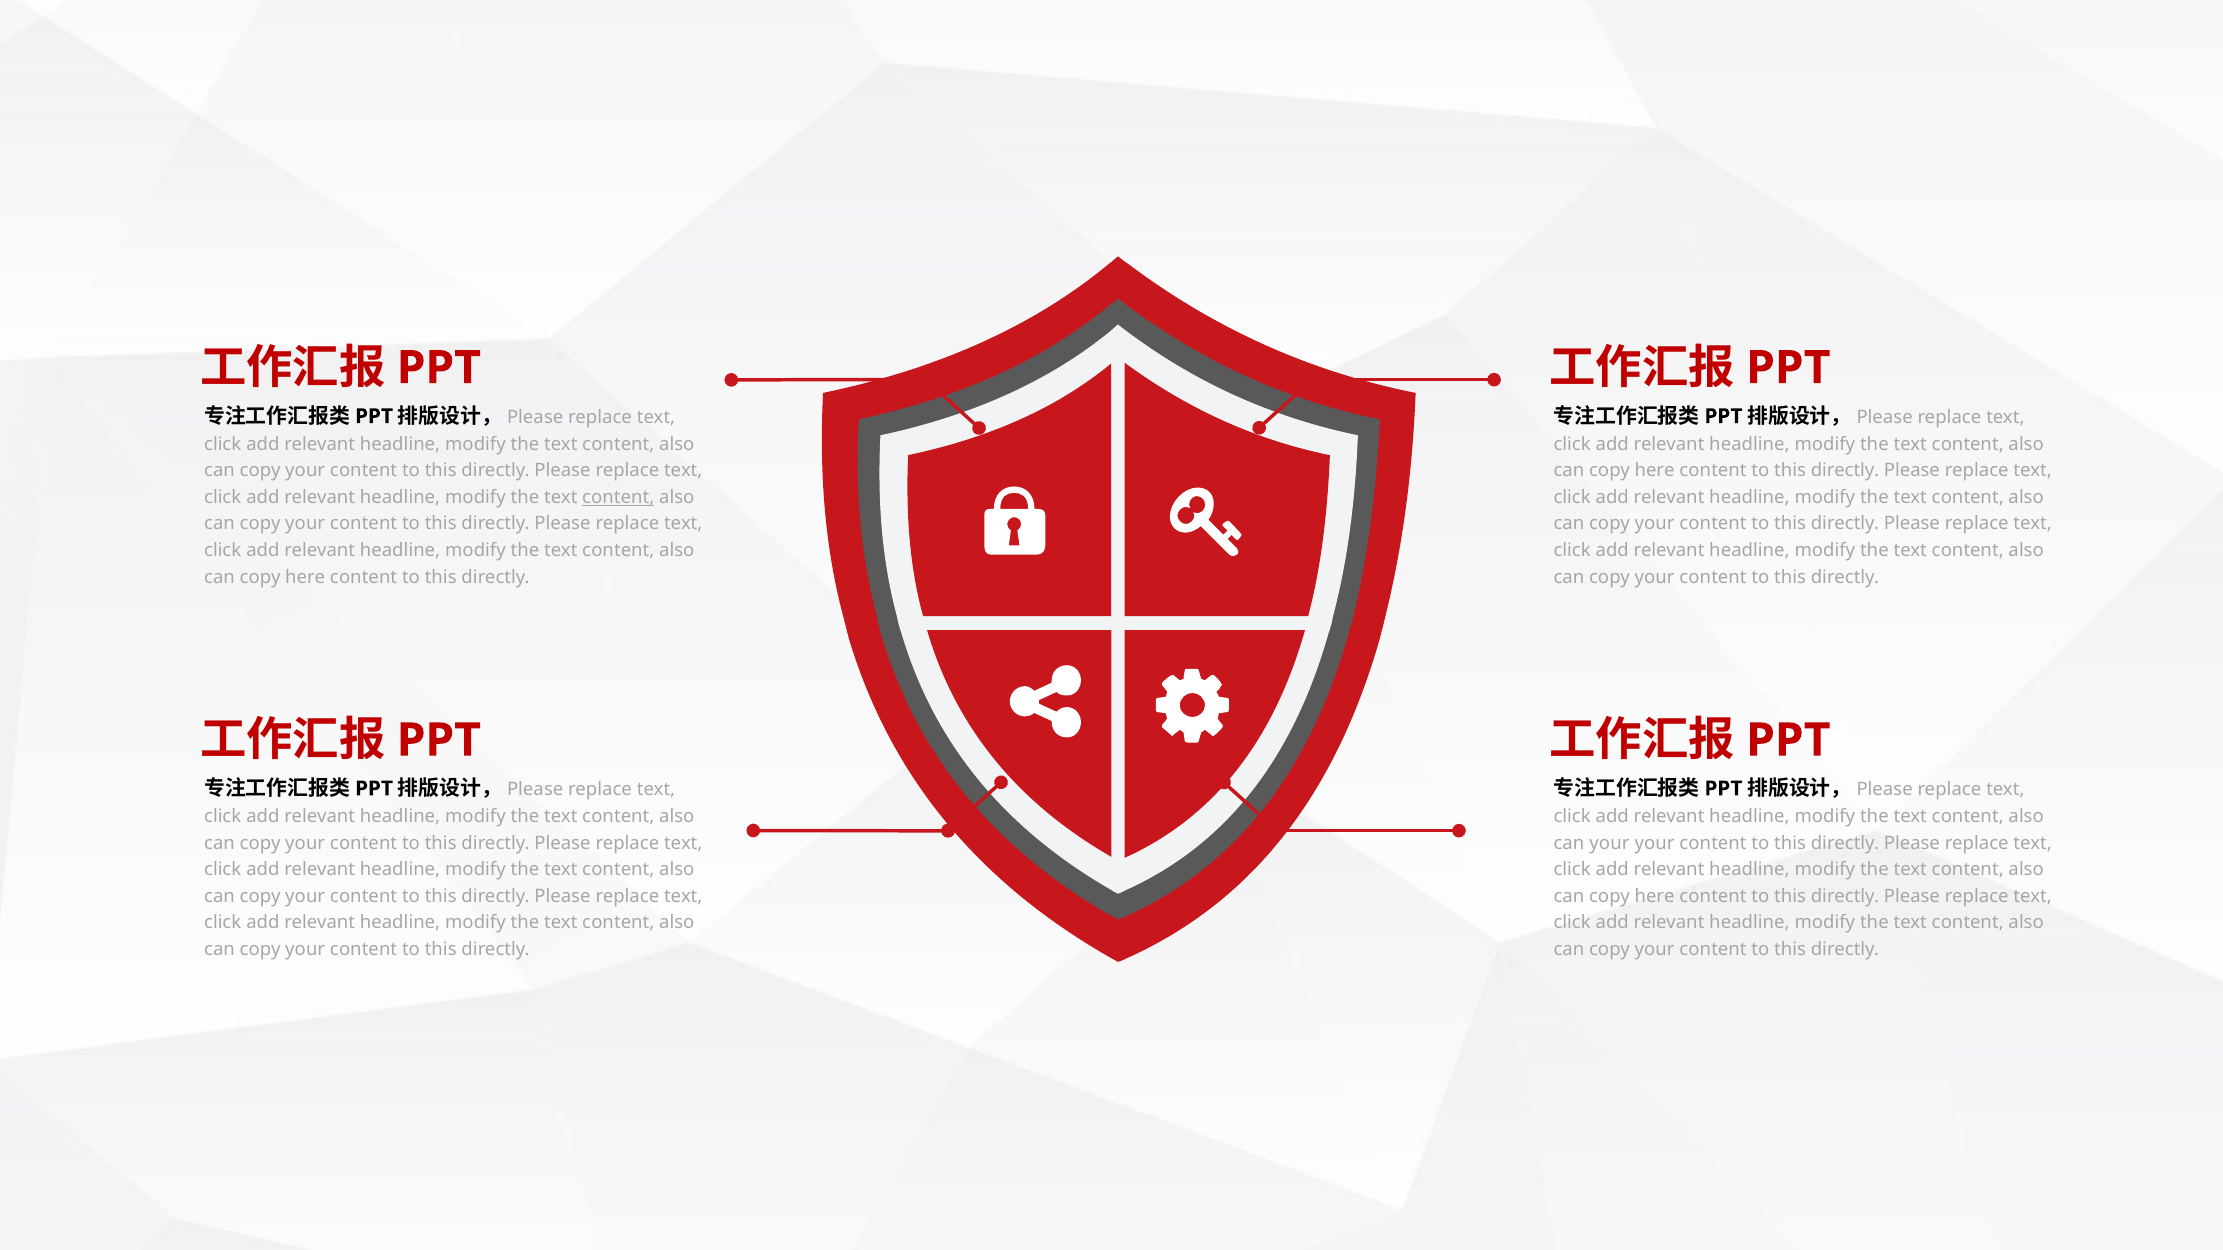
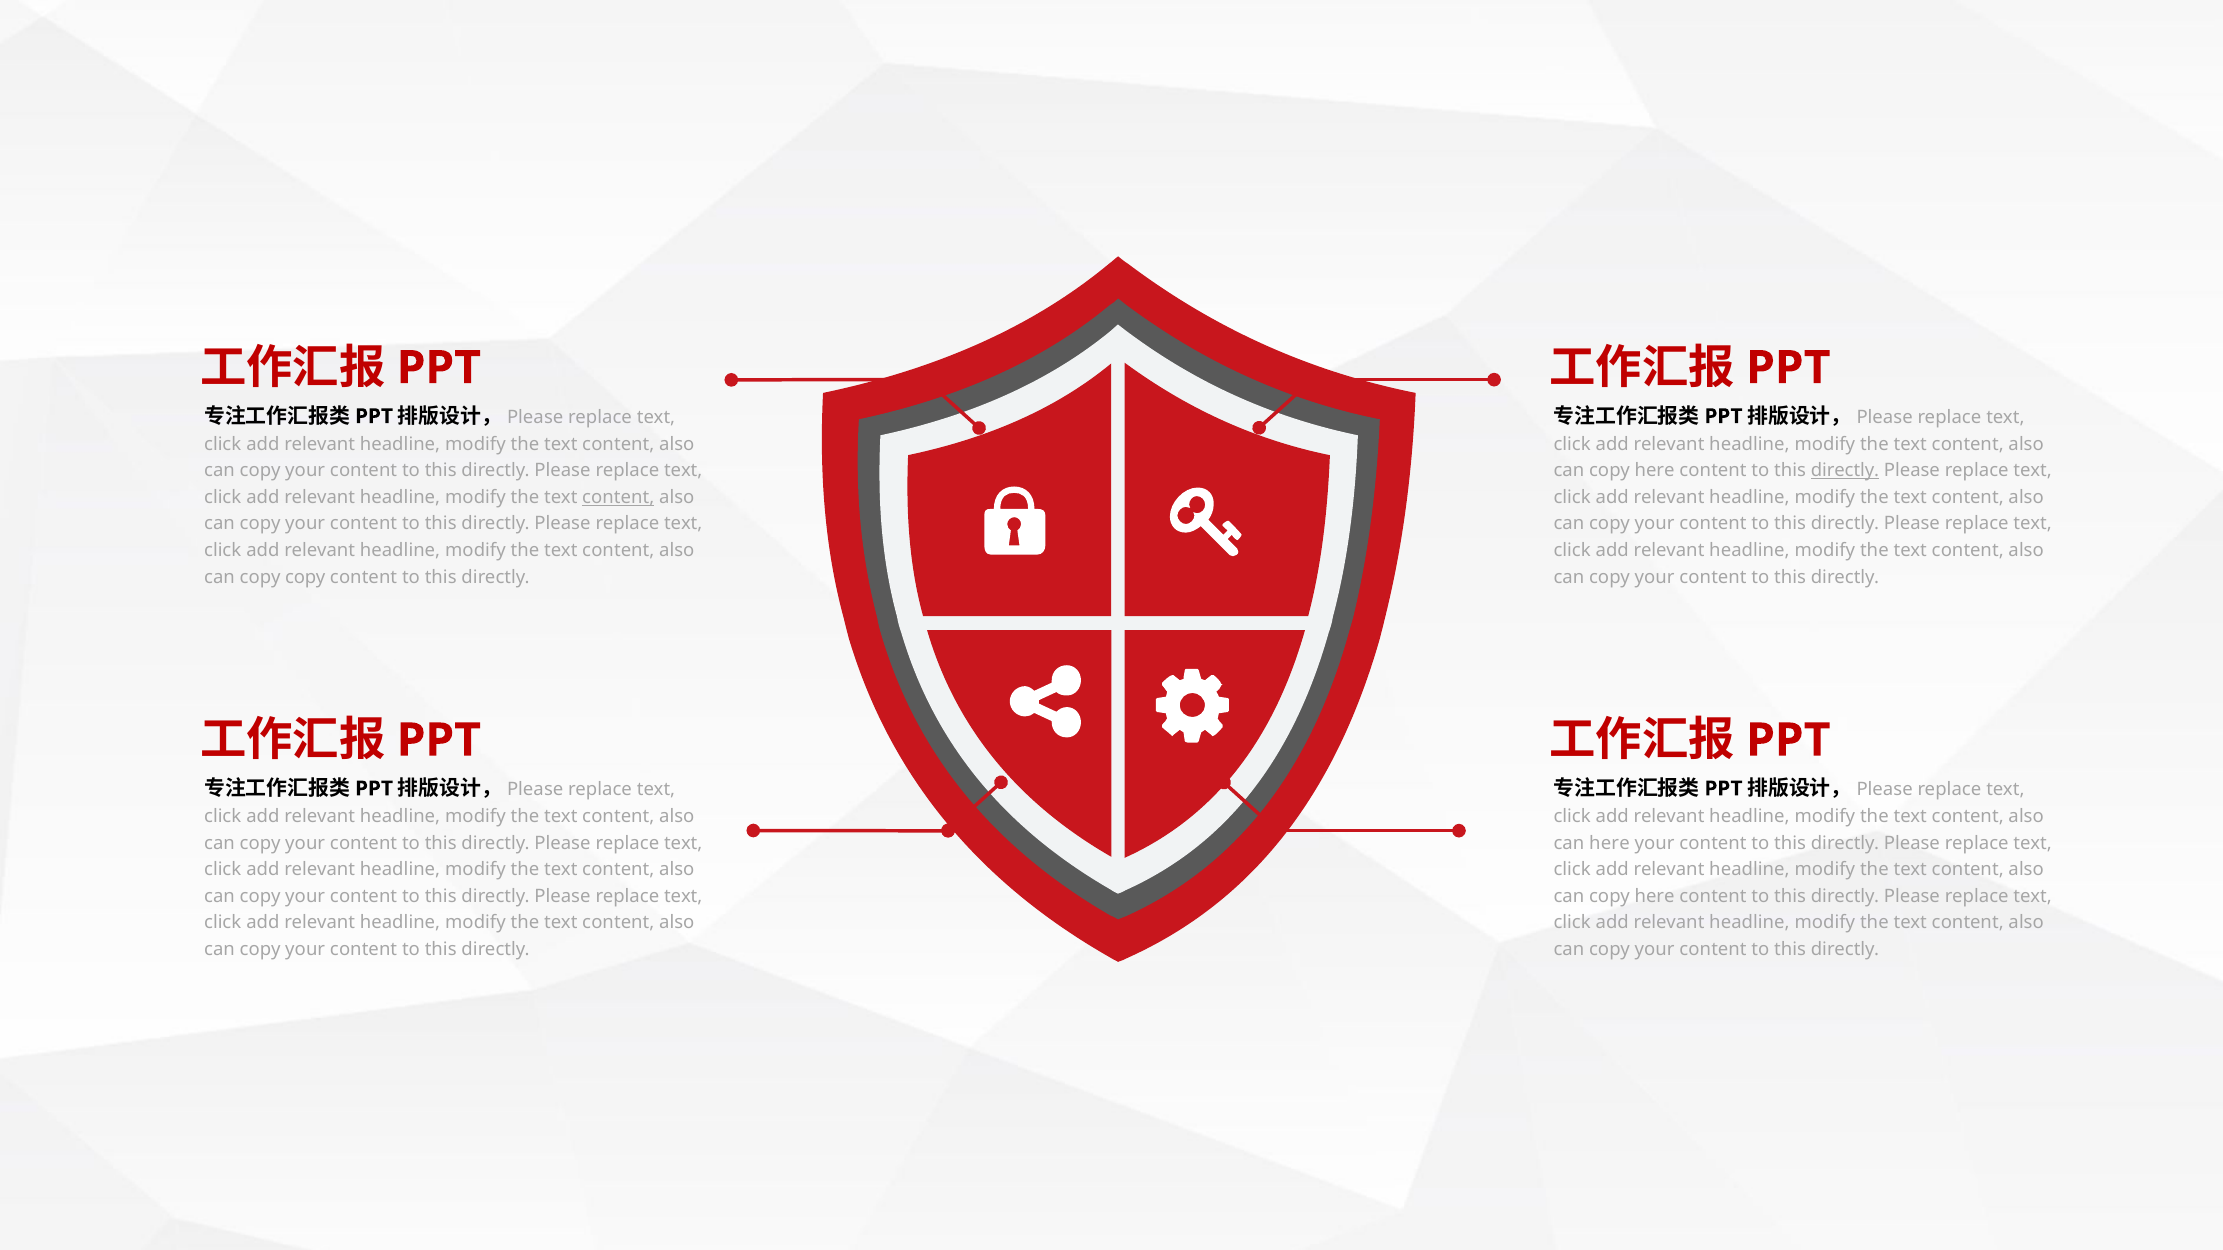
directly underline: none -> present (1845, 471)
here: here -> copy (305, 577)
can your: your -> here (1609, 843)
